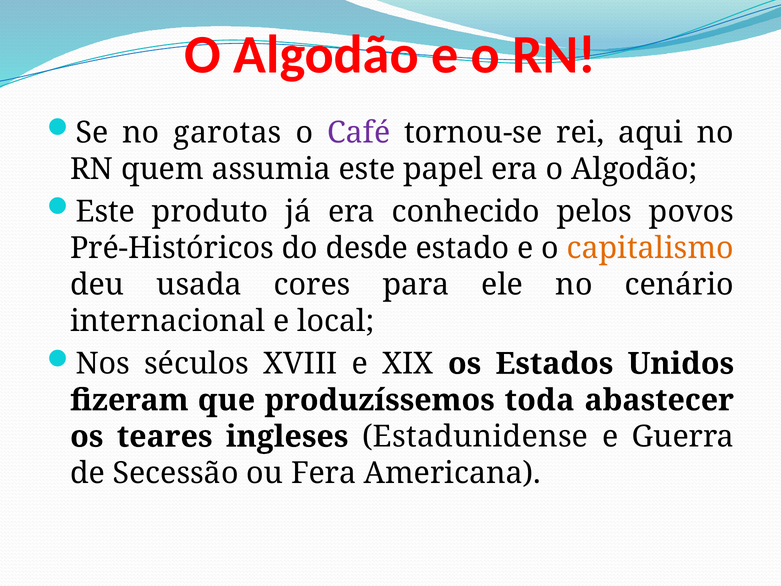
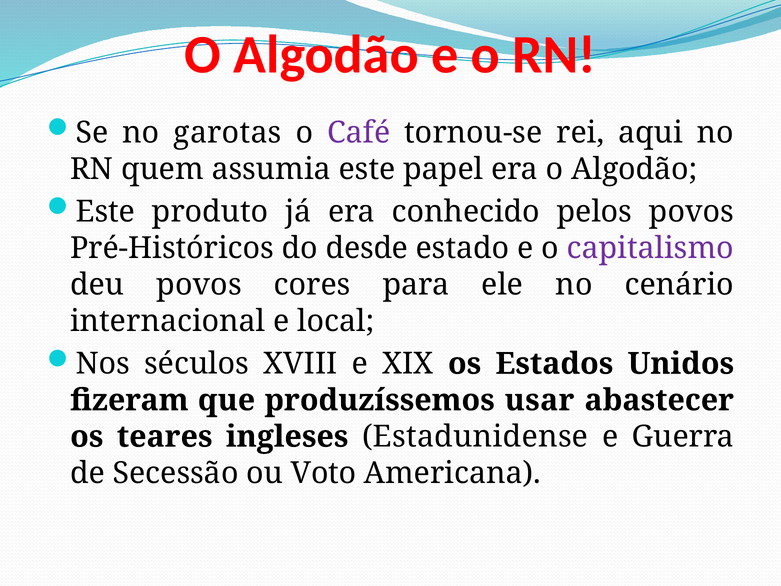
capitalismo colour: orange -> purple (650, 248)
deu usada: usada -> povos (199, 285)
toda: toda -> usar (539, 400)
Fera: Fera -> Voto (324, 473)
